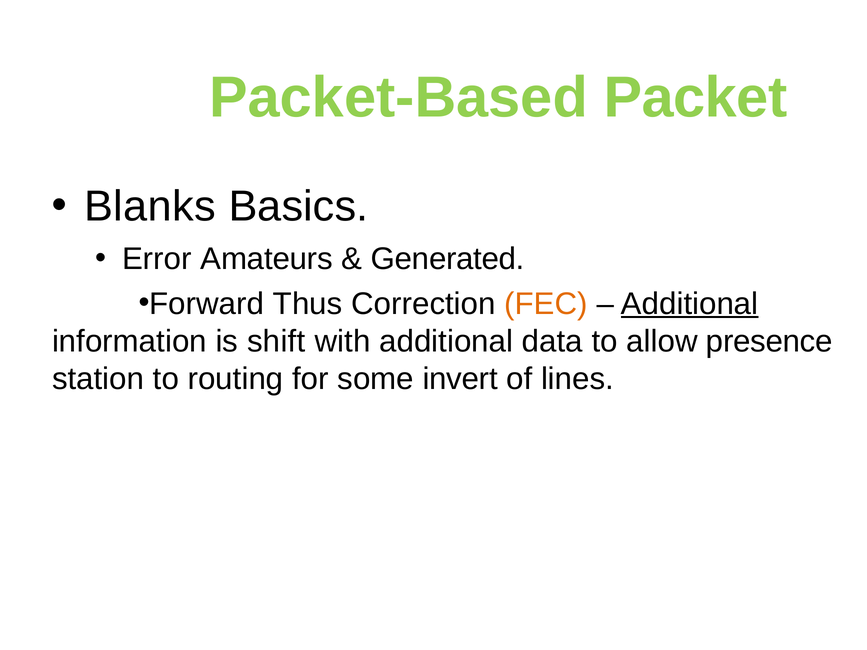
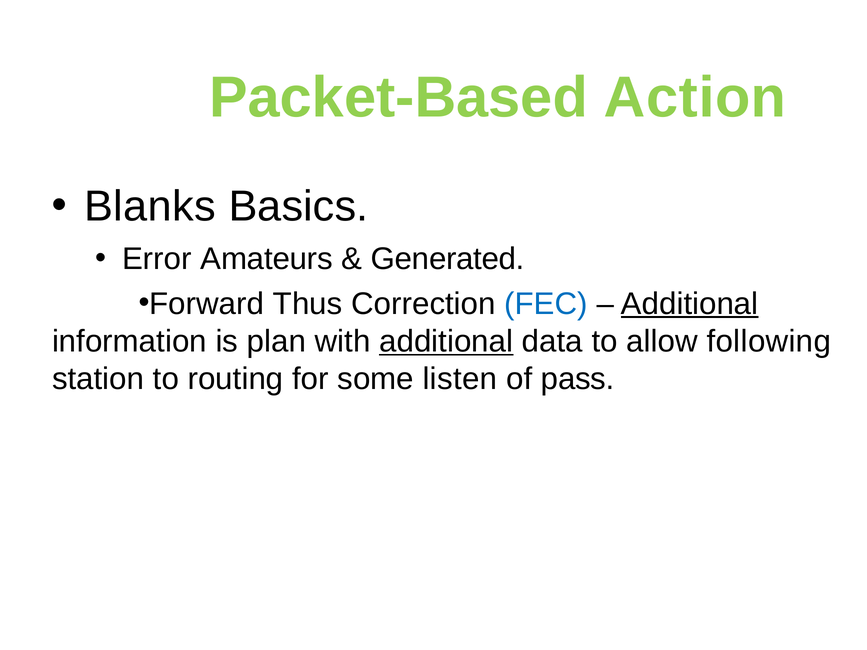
Packet: Packet -> Action (695, 98)
FEC colour: orange -> blue (546, 304)
shift: shift -> plan (276, 341)
additional underline: none -> present (446, 341)
presence: presence -> following (769, 341)
invert: invert -> listen (460, 379)
lines: lines -> pass (578, 379)
